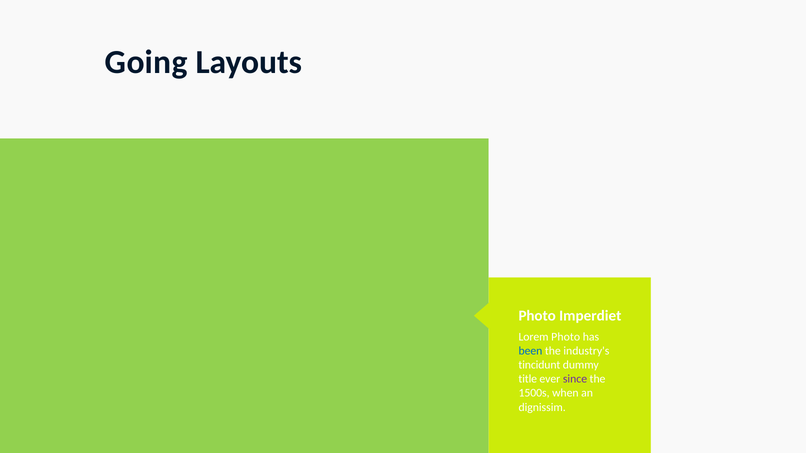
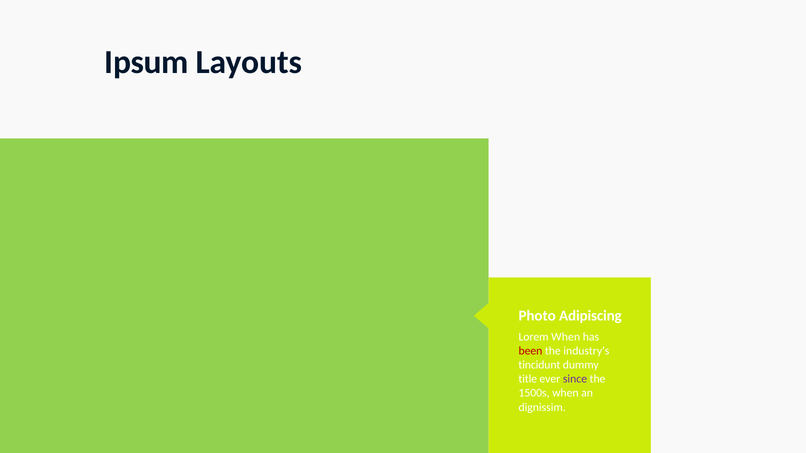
Going: Going -> Ipsum (147, 62)
Imperdiet: Imperdiet -> Adipiscing (590, 316)
Lorem Photo: Photo -> When (566, 337)
been colour: blue -> red (530, 351)
